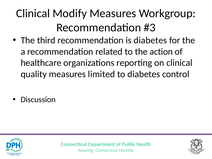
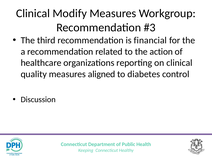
is diabetes: diabetes -> financial (150, 40)
limited: limited -> aligned (102, 74)
